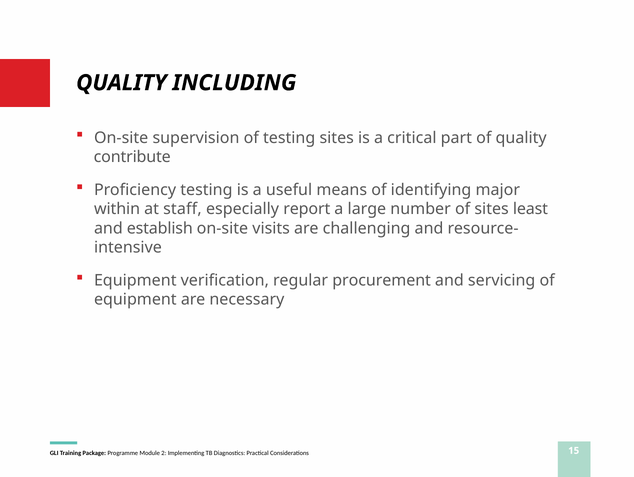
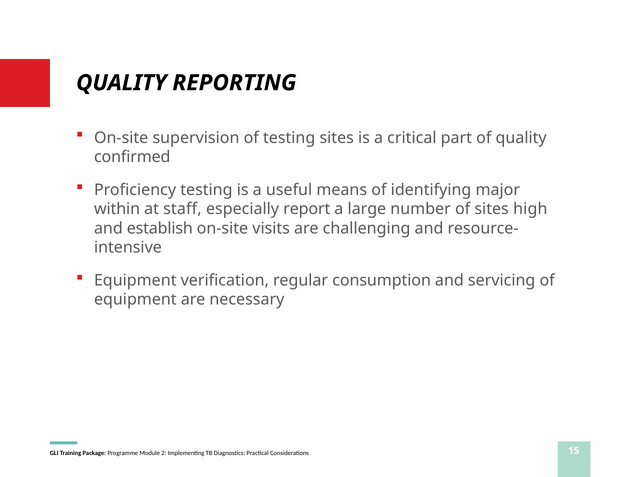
INCLUDING: INCLUDING -> REPORTING (234, 83)
contribute: contribute -> confirmed (132, 157)
least: least -> high (530, 209)
procurement: procurement -> consumption (382, 280)
